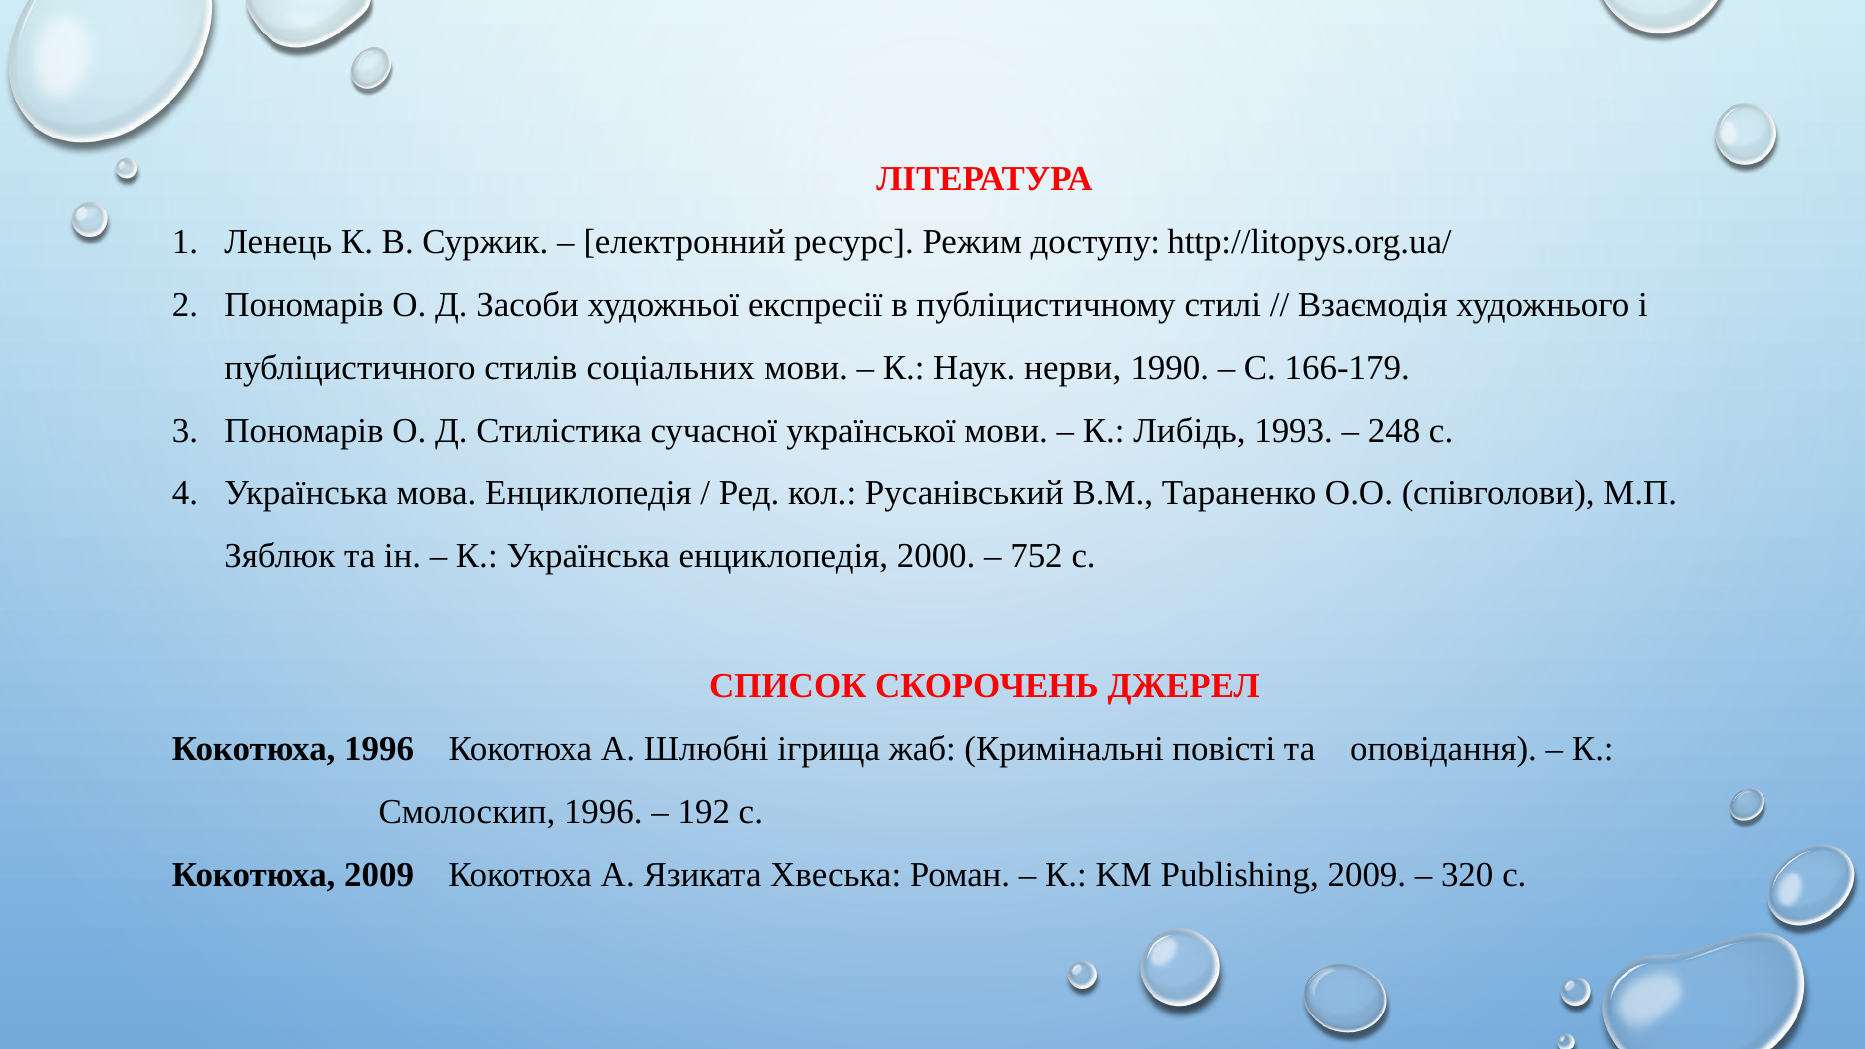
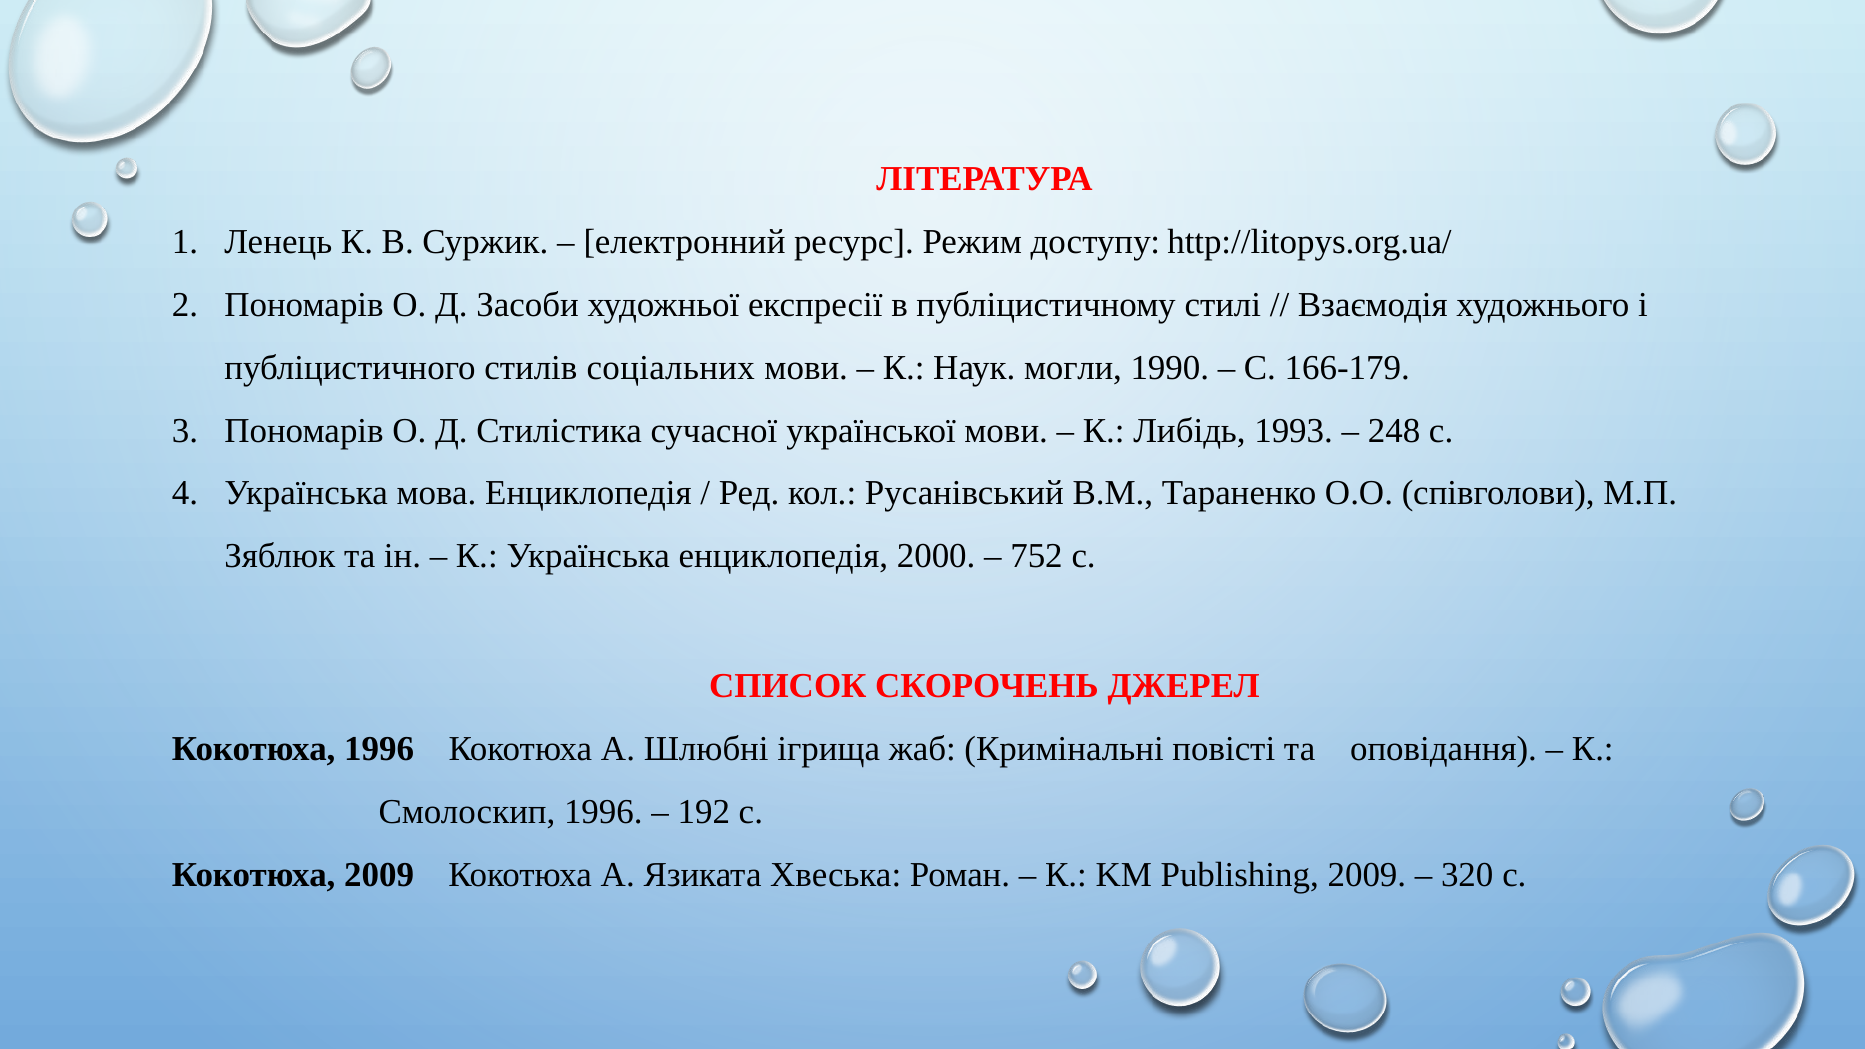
нерви: нерви -> могли (1073, 368)
